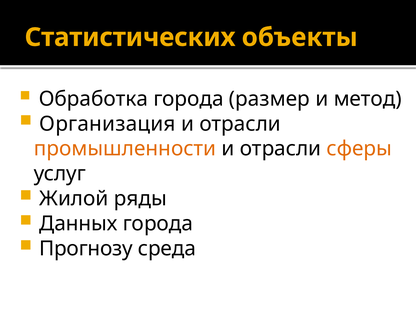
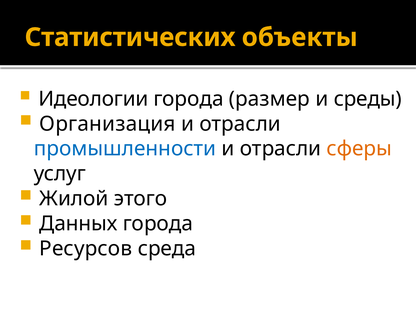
Обработка: Обработка -> Идеологии (93, 99)
метод: метод -> среды (368, 99)
промышленности colour: orange -> blue (125, 149)
ряды: ряды -> этого (140, 199)
Прогнозу: Прогнозу -> Ресурсов (86, 249)
